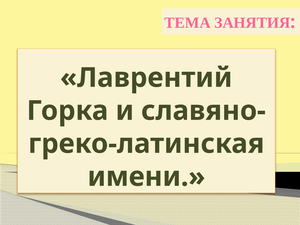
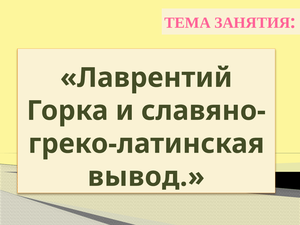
имени: имени -> вывод (146, 177)
